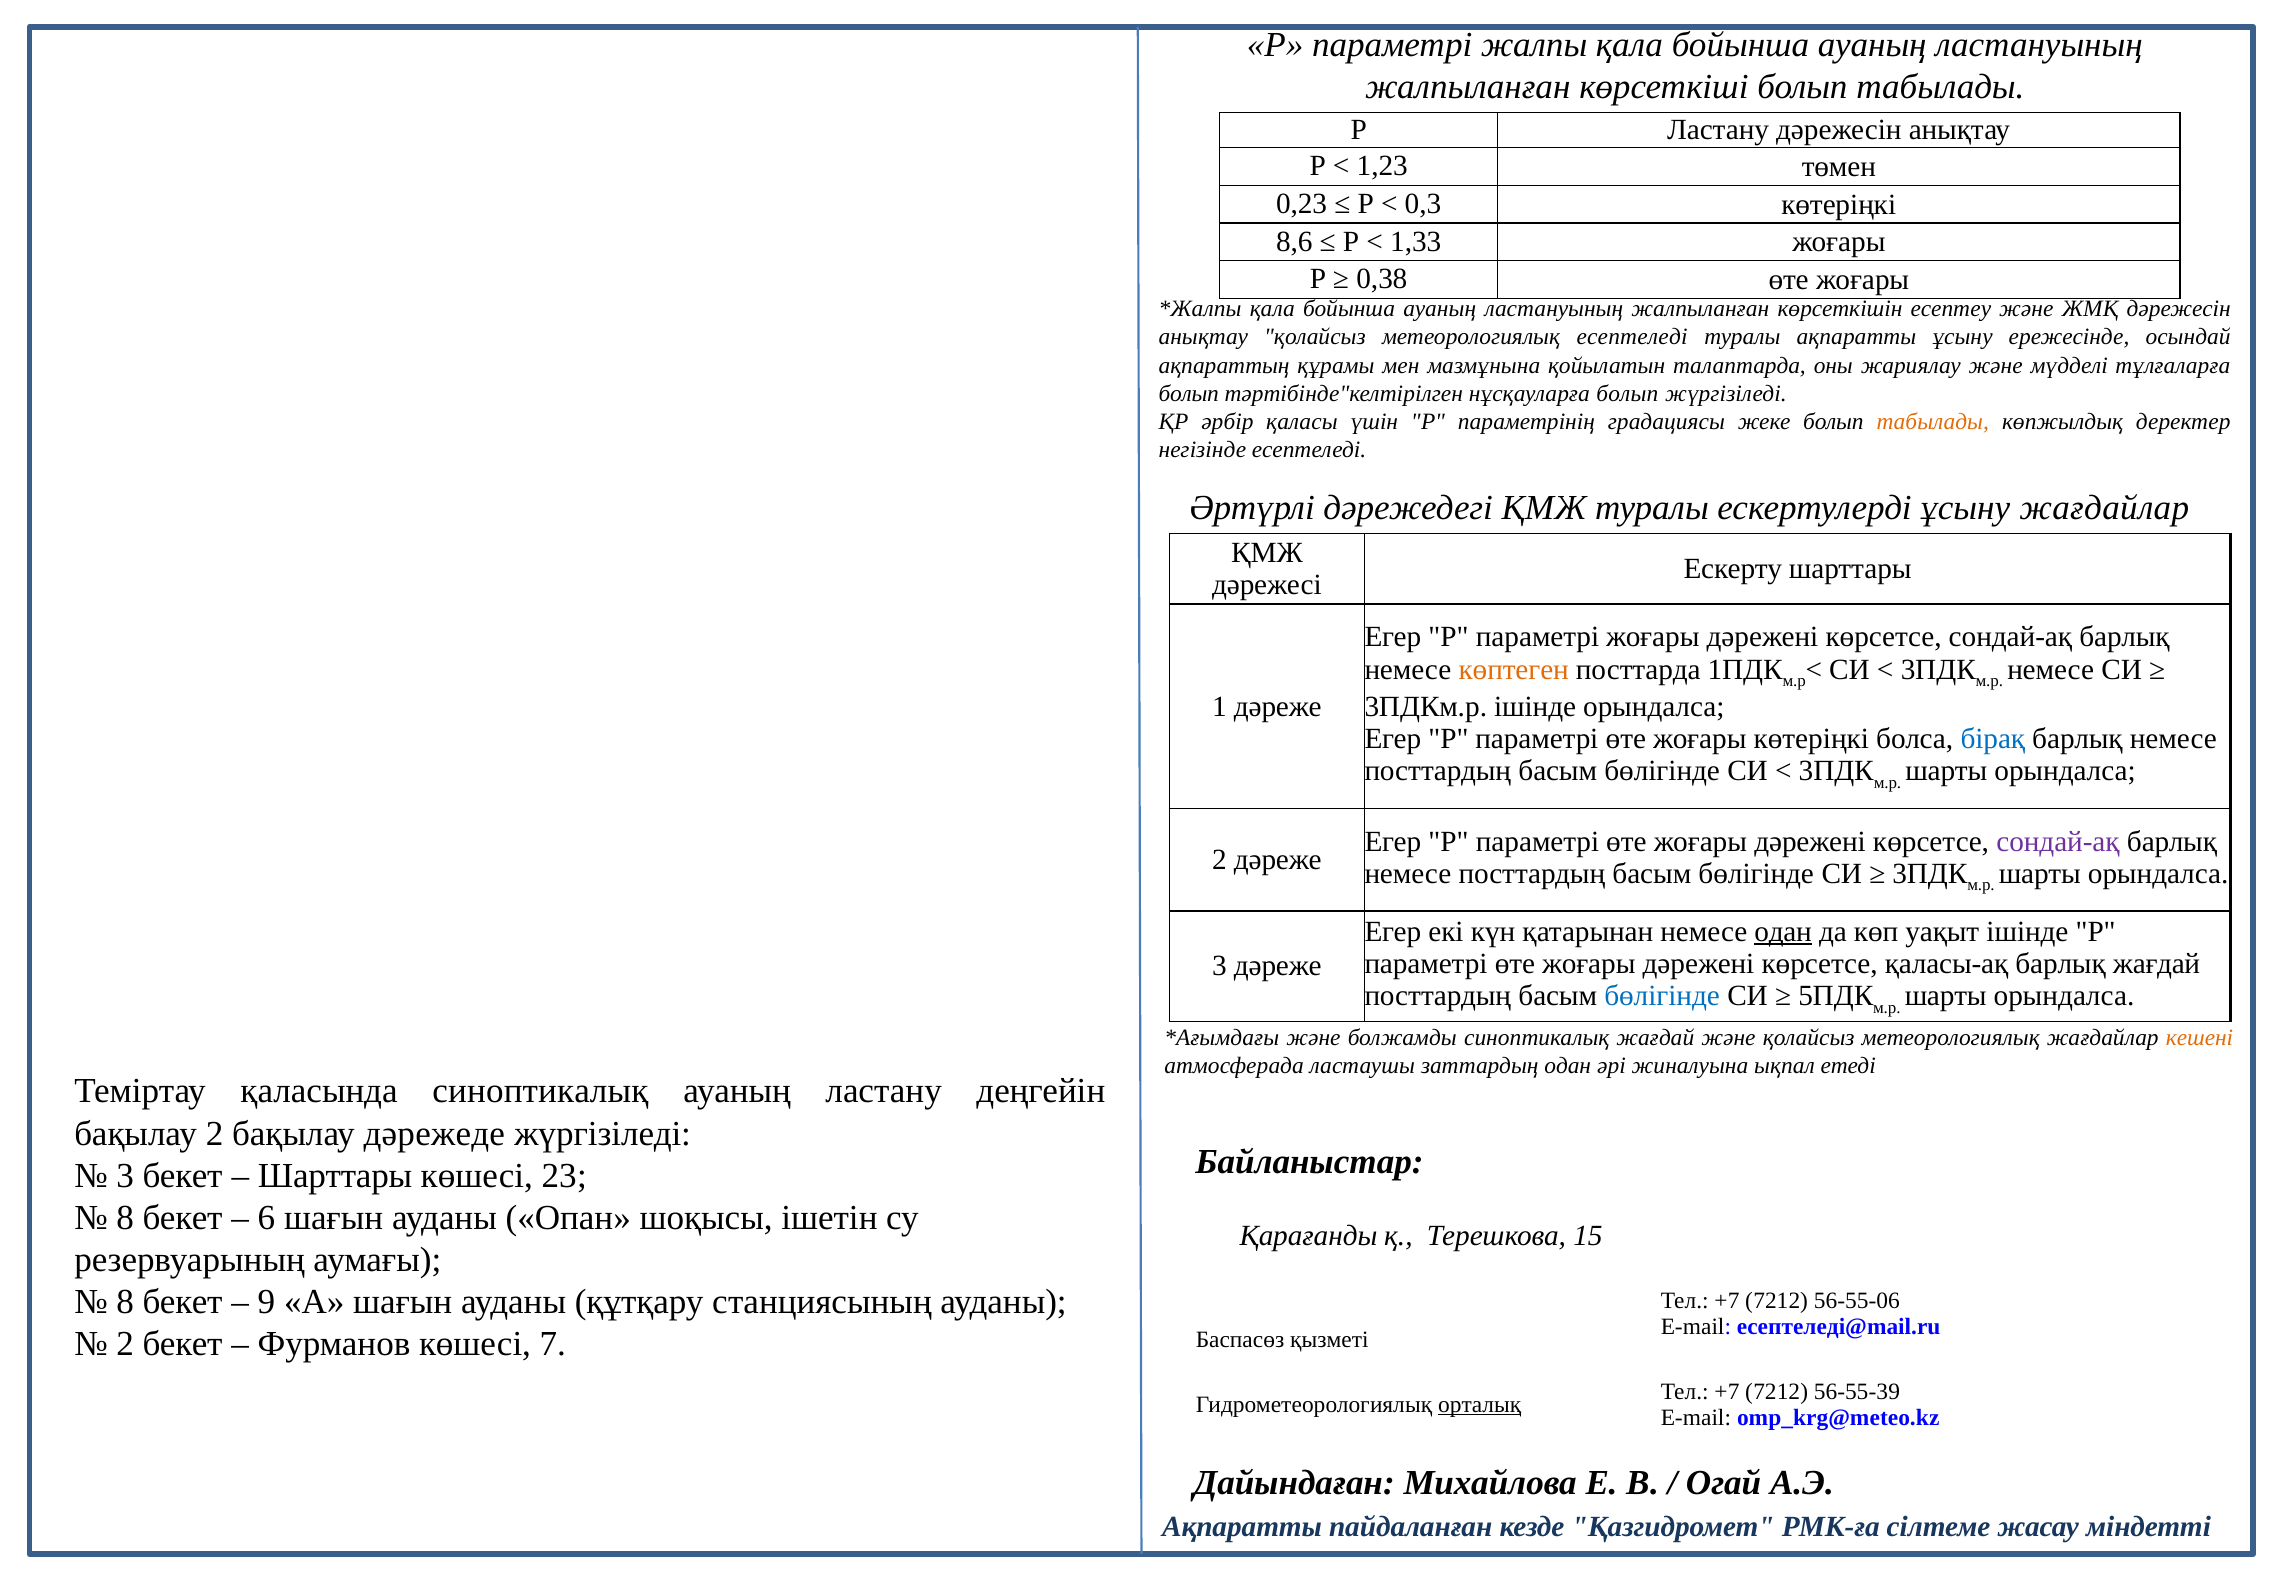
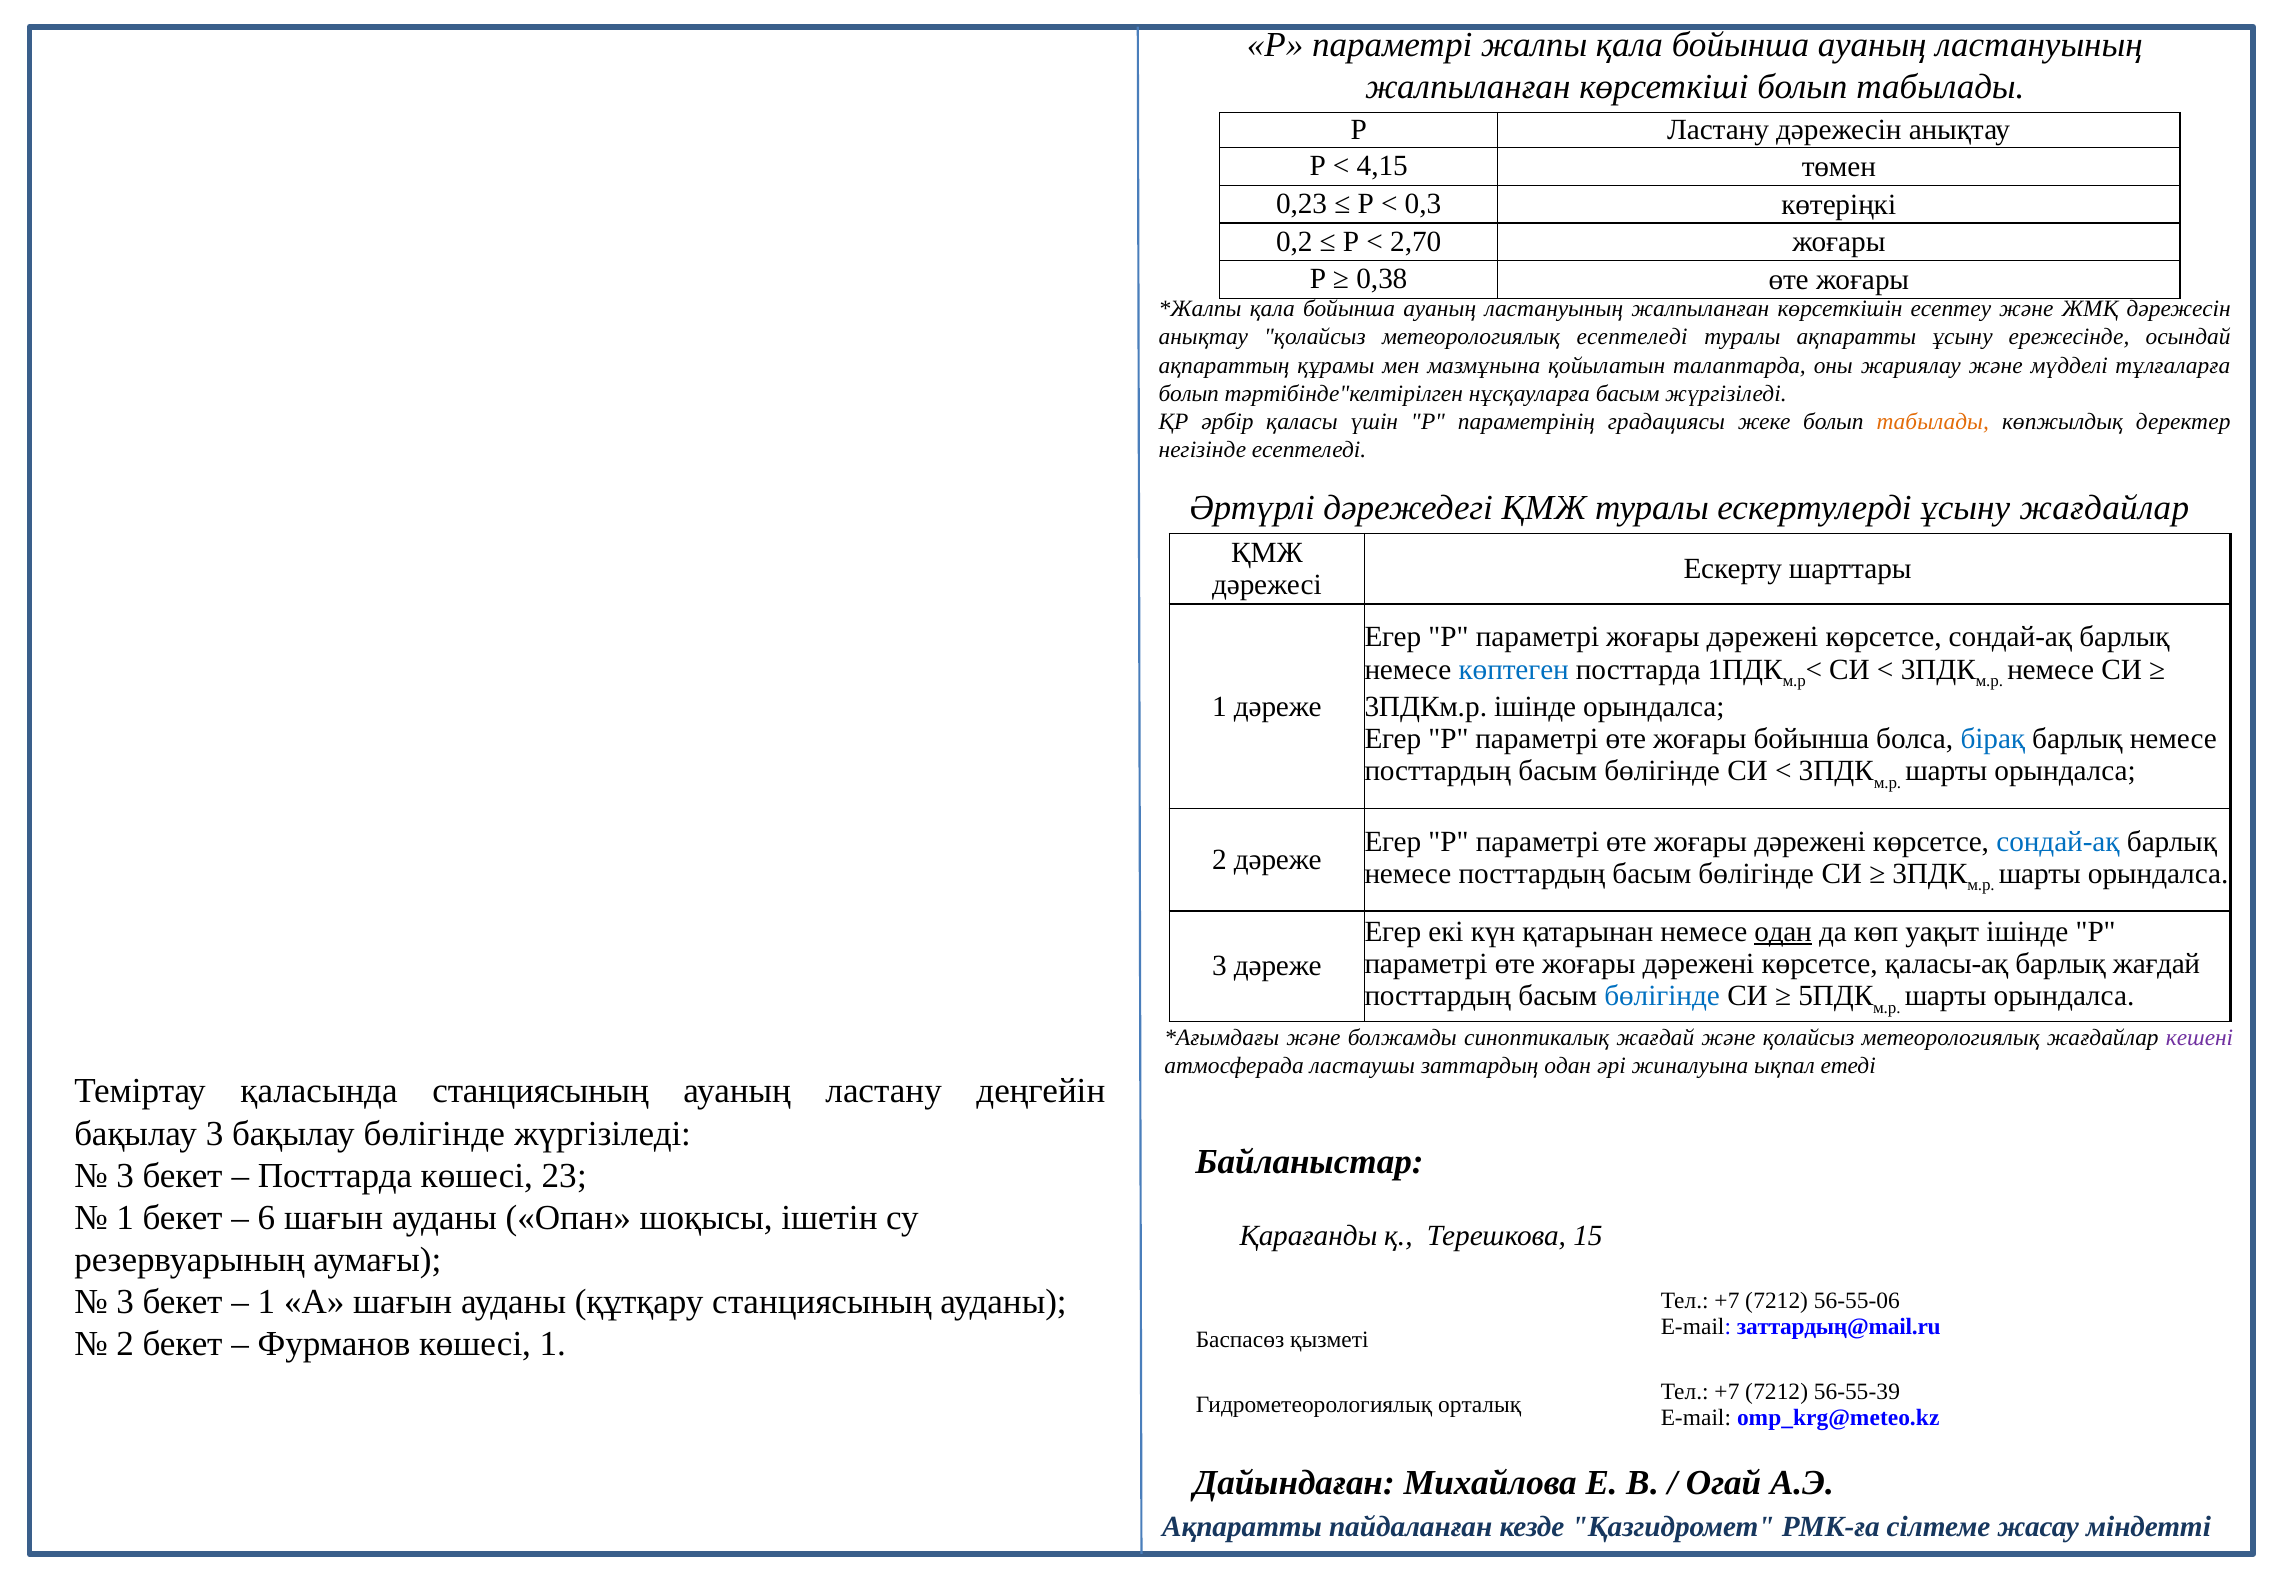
1,23: 1,23 -> 4,15 (1382, 166)
8,6: 8,6 -> 0,2 (1294, 242)
1,33: 1,33 -> 2,70 (1416, 242)
нұсқауларға болып: болып -> басым (1628, 393)
көптеген colour: orange -> blue (1514, 669)
жоғары көтеріңкі: көтеріңкі -> бойынша (1811, 738)
сондай-ақ colour: purple -> blue (2058, 841)
кешені colour: orange -> purple (2200, 1037)
қаласында синоптикалық: синоптикалық -> станциясының (541, 1091)
бақылау 2: 2 -> 3 (215, 1133)
бақылау дәрежеде: дәрежеде -> бөлігінде (434, 1133)
Шарттары: Шарттары -> Посттарда (335, 1175)
8: 8 -> 1 (125, 1217)
8: 8 -> 3 (125, 1302)
9: 9 -> 1 (266, 1302)
есептеледі@mail.ru: есептеледі@mail.ru -> заттардың@mail.ru (1839, 1326)
көшесі 7: 7 -> 1 (553, 1344)
орталық underline: present -> none (1480, 1404)
